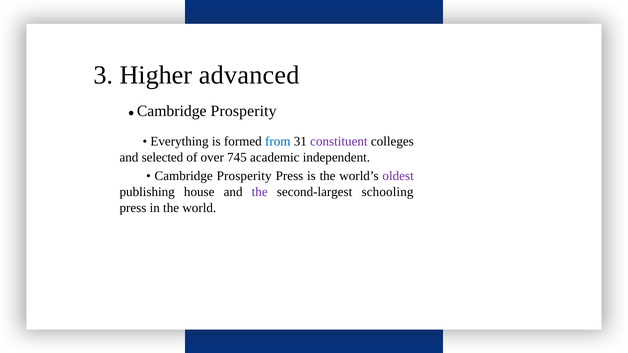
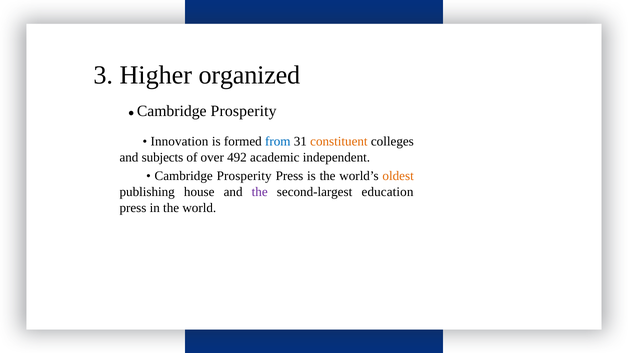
advanced: advanced -> organized (249, 75)
Everything: Everything -> Innovation (179, 141)
constituent colour: purple -> orange (339, 141)
selected: selected -> subjects (162, 157)
745: 745 -> 492 (237, 157)
oldest colour: purple -> orange (398, 176)
schooling: schooling -> education (388, 192)
